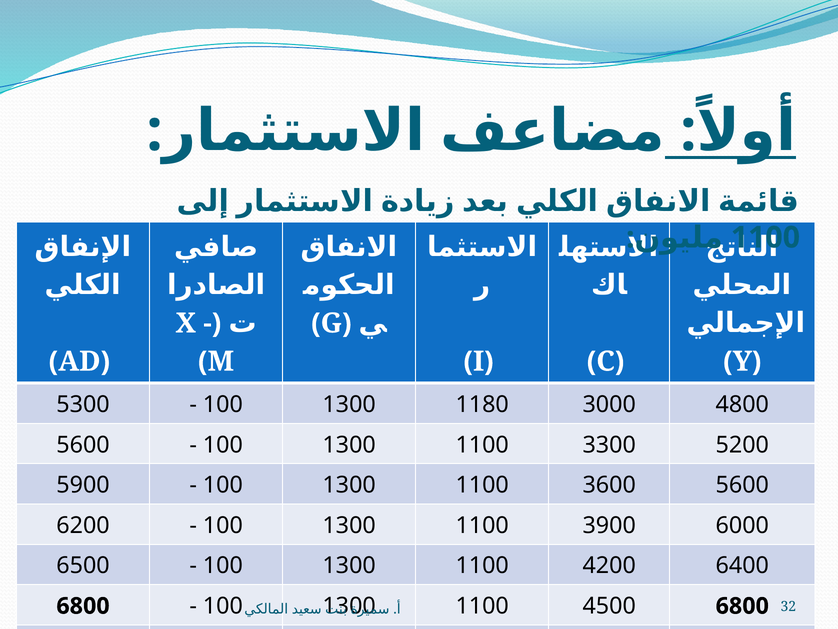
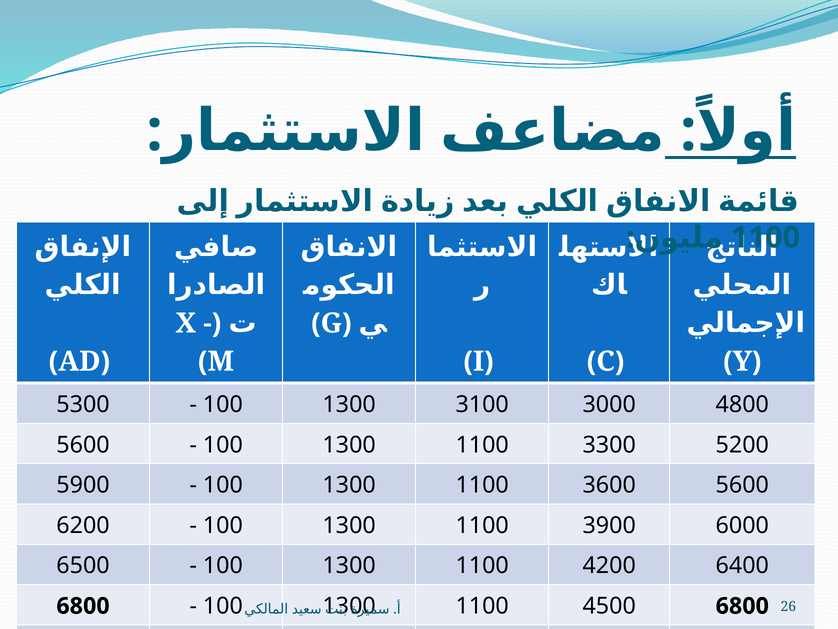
1180: 1180 -> 3100 (482, 404)
32: 32 -> 26 (788, 606)
